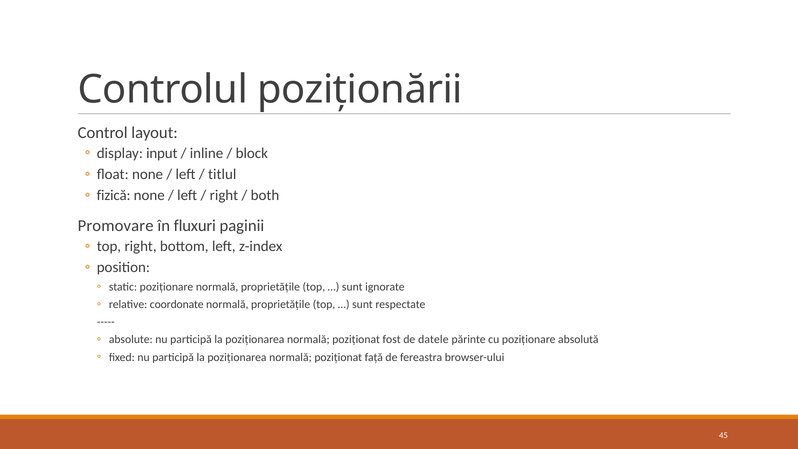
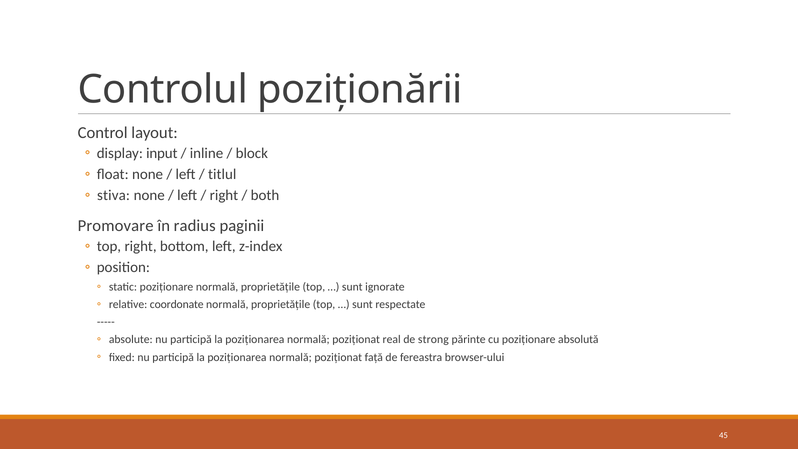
fizică: fizică -> stiva (114, 195)
fluxuri: fluxuri -> radius (195, 226)
fost: fost -> real (392, 339)
datele: datele -> strong (433, 339)
